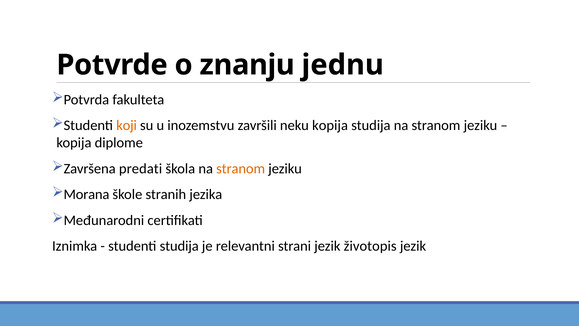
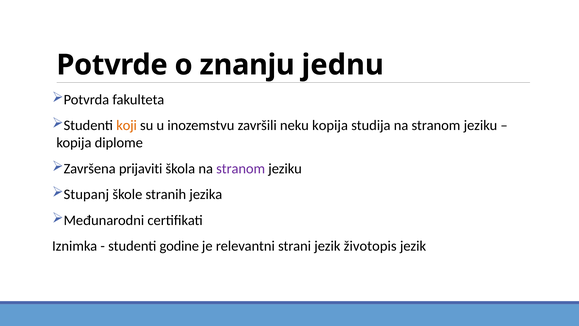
predati: predati -> prijaviti (141, 169)
stranom colour: orange -> purple (241, 169)
Morana: Morana -> Stupanj (86, 194)
studenti studija: studija -> godine (179, 246)
